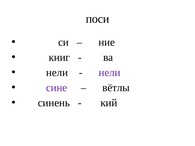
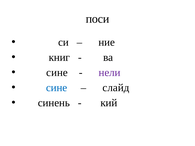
нели: нели -> сине (57, 73)
сине colour: purple -> blue (57, 88)
вётлы: вётлы -> слайд (116, 88)
